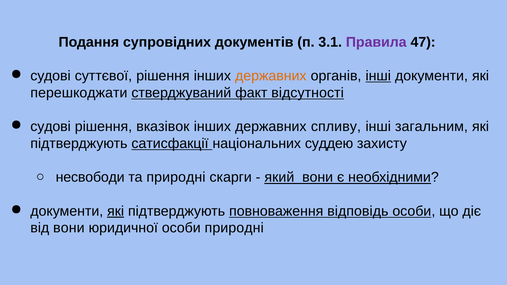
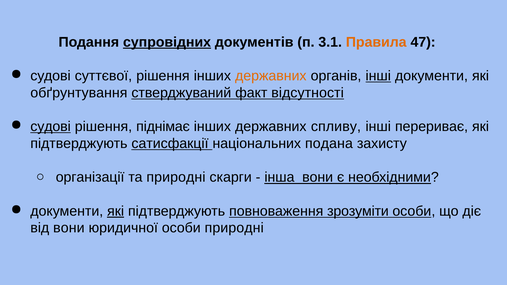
супровідних underline: none -> present (167, 42)
Правила colour: purple -> orange (376, 42)
перешкоджати: перешкоджати -> обґрунтування (79, 93)
судові underline: none -> present (51, 127)
вказівок: вказівок -> піднімає (163, 127)
загальним: загальним -> перериває (432, 127)
суддею: суддею -> подана (329, 144)
несвободи: несвободи -> організації (90, 177)
який: який -> інша (279, 177)
відповідь: відповідь -> зрозуміти (358, 211)
